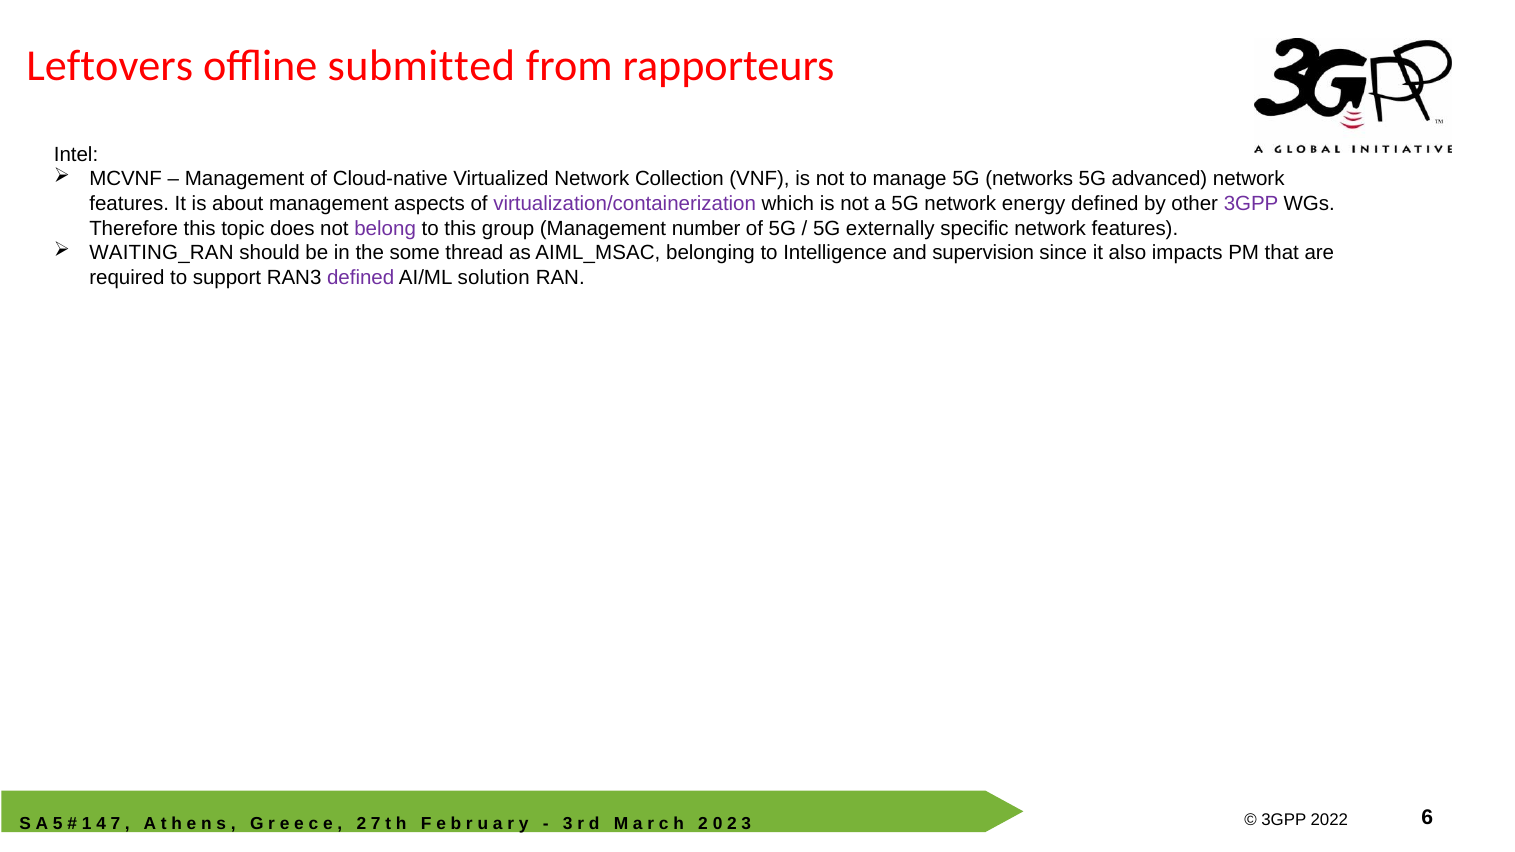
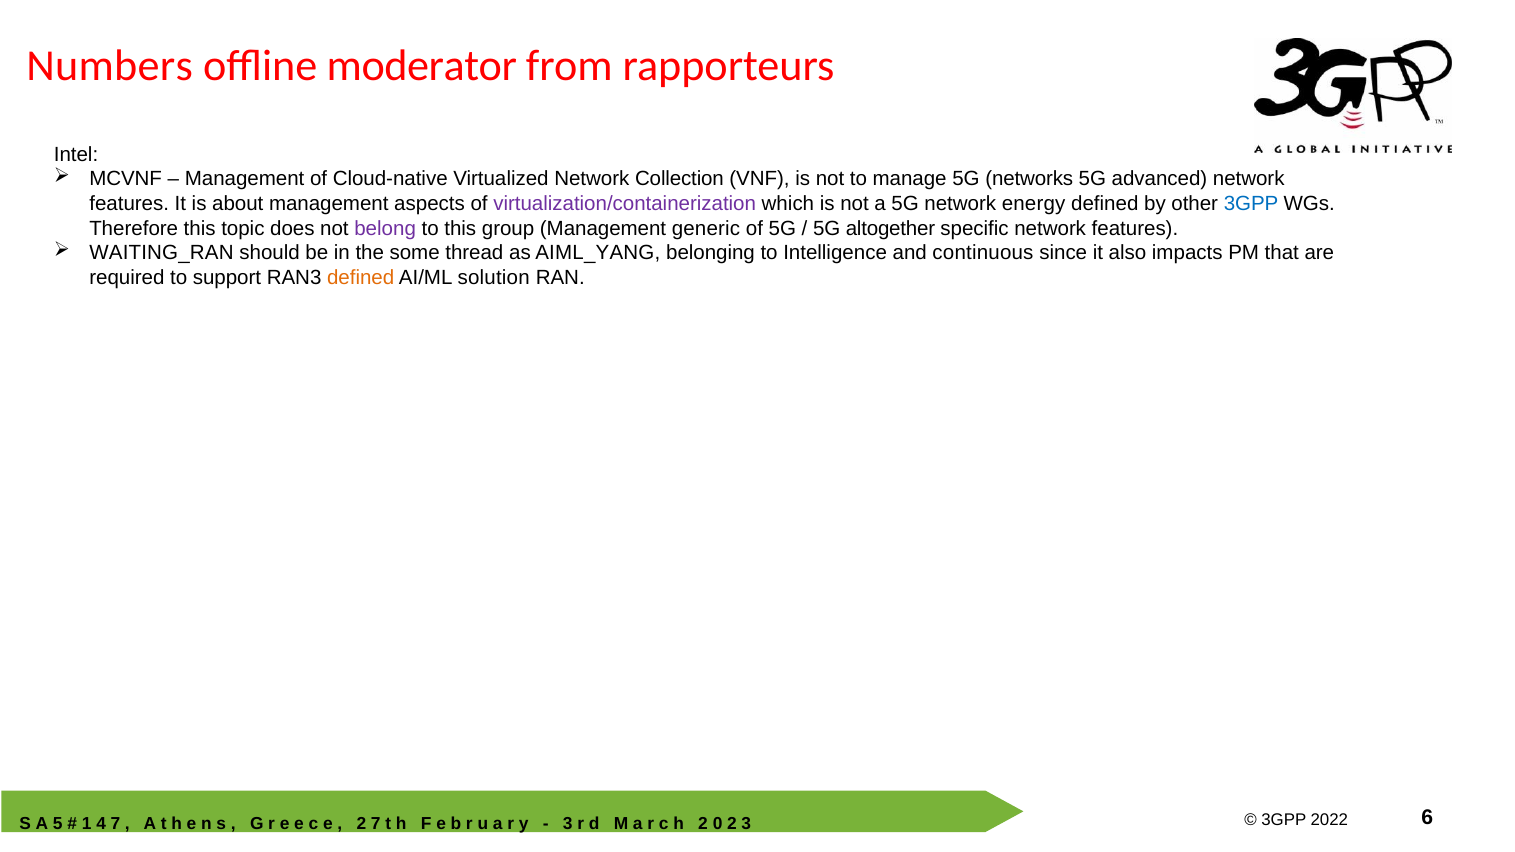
Leftovers: Leftovers -> Numbers (110, 66)
submitted: submitted -> moderator (422, 66)
3GPP colour: purple -> blue (1251, 204)
number: number -> generic (706, 228)
externally: externally -> altogether (890, 228)
AIML_MSAC: AIML_MSAC -> AIML_YANG (598, 253)
supervision: supervision -> continuous (983, 253)
defined colour: purple -> orange (361, 278)
